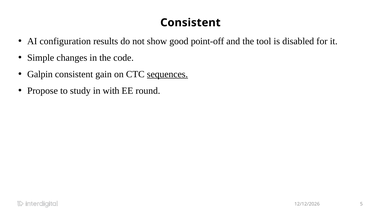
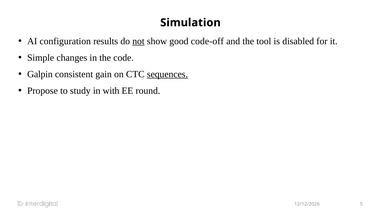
Consistent: Consistent -> Simulation (190, 23)
not underline: none -> present (138, 41)
point-off: point-off -> code-off (207, 41)
